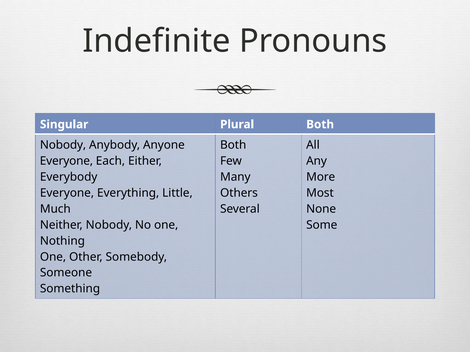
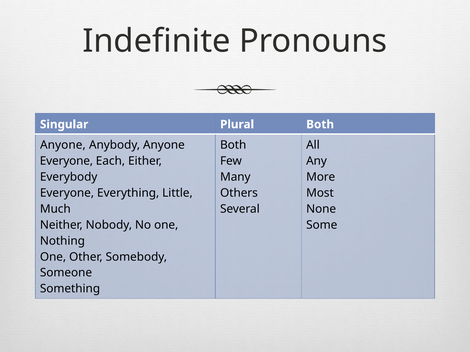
Nobody: Nobody -> Anyone (63, 145)
